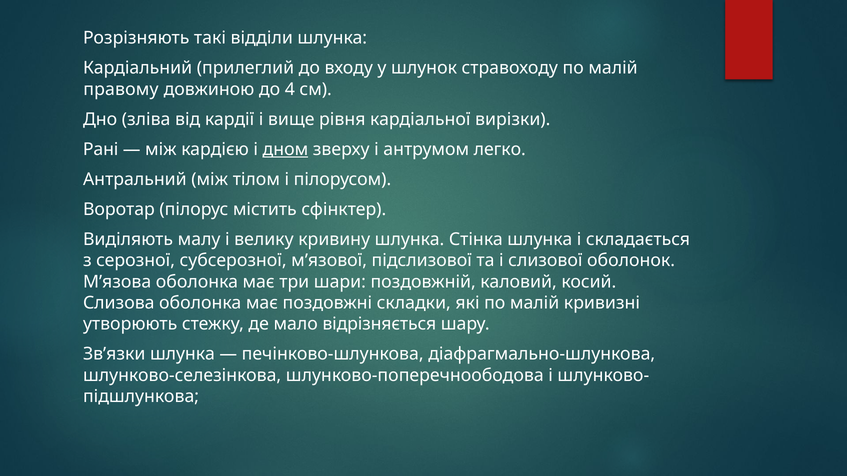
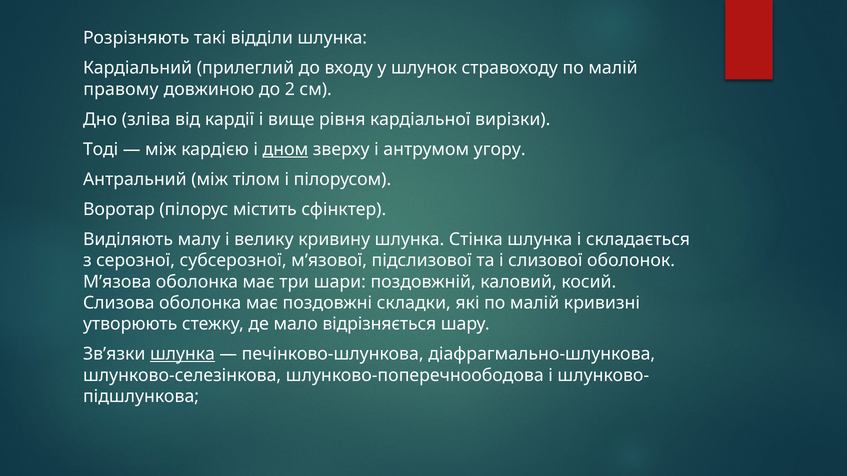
4: 4 -> 2 (290, 89)
Рані: Рані -> Тоді (101, 149)
легко: легко -> угору (500, 149)
шлунка underline: none -> present (182, 354)
